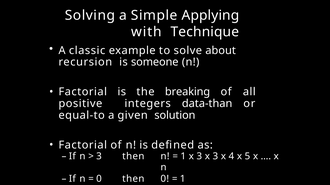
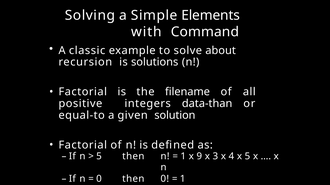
Applying: Applying -> Elements (211, 15)
Technique: Technique -> Command (205, 32)
someone: someone -> solutions (155, 62)
breaking: breaking -> filename (188, 92)
3: 3 -> 5 (99, 157)
1 x 3: 3 -> 9 (199, 157)
